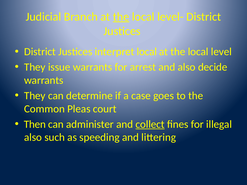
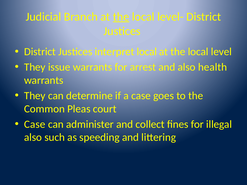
decide: decide -> health (213, 67)
Then: Then -> Case (35, 124)
collect underline: present -> none (150, 124)
